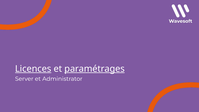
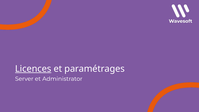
paramétrages underline: present -> none (95, 69)
